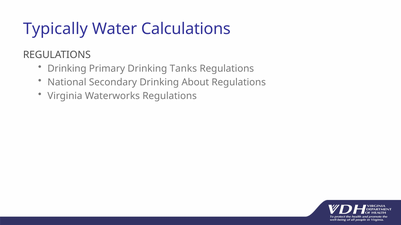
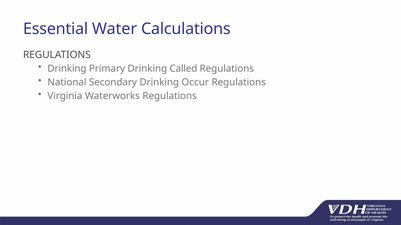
Typically: Typically -> Essential (56, 29)
Tanks: Tanks -> Called (183, 69)
About: About -> Occur (195, 82)
